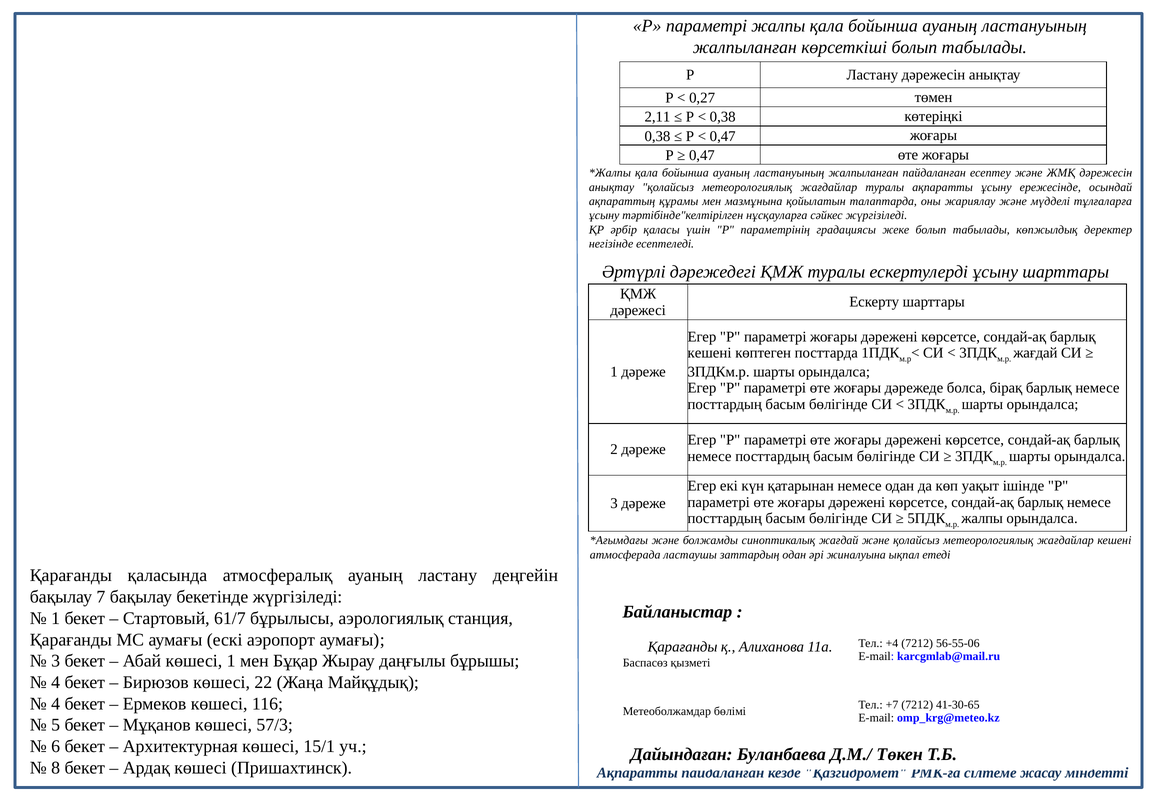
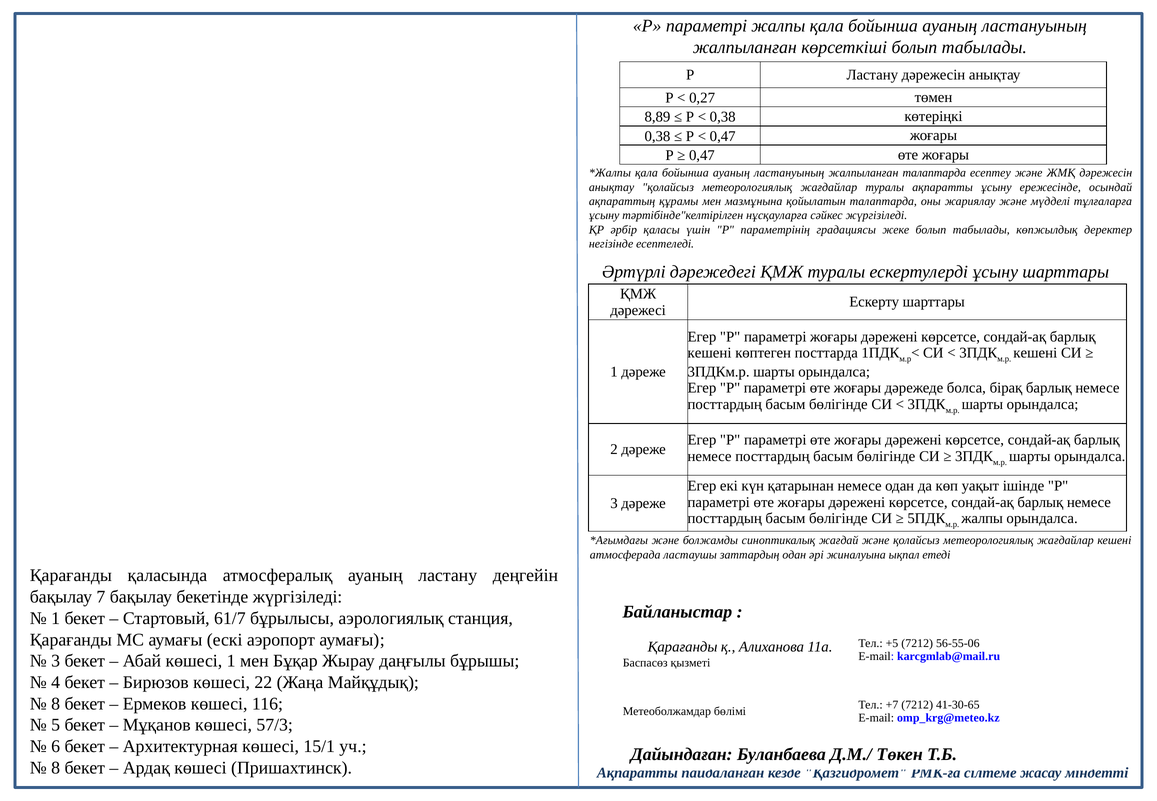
2,11: 2,11 -> 8,89 (657, 117)
жалпыланған пайдаланған: пайдаланған -> талаптарда (934, 173)
жағдай: жағдай -> кешені (1035, 353)
+4: +4 -> +5 (892, 643)
4: 4 -> 8 (56, 704)
